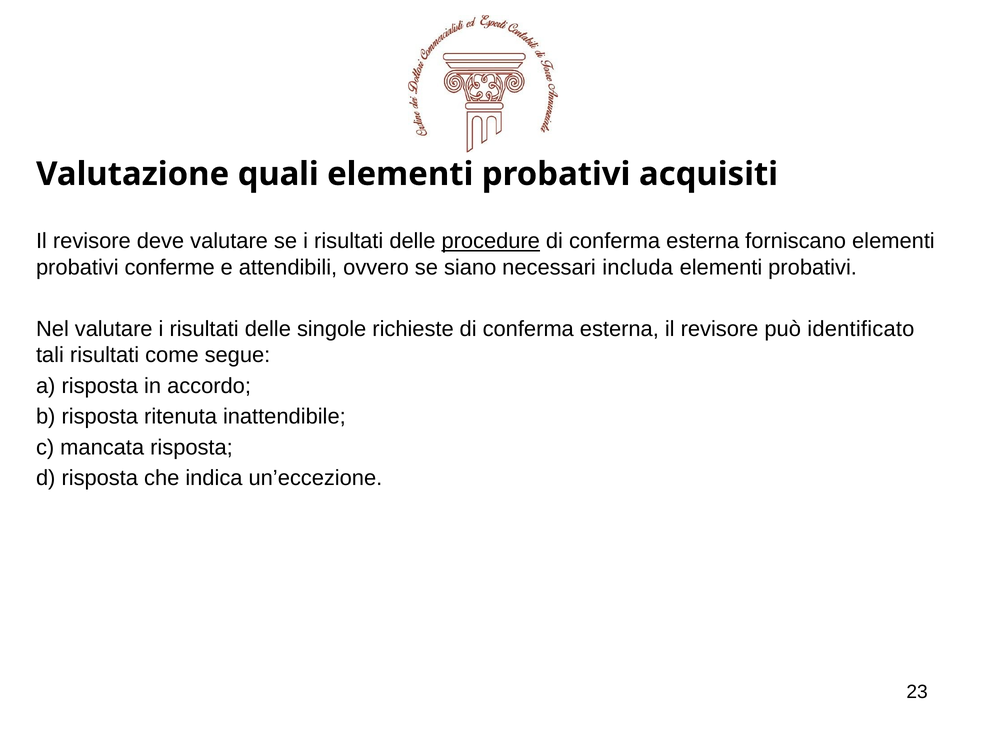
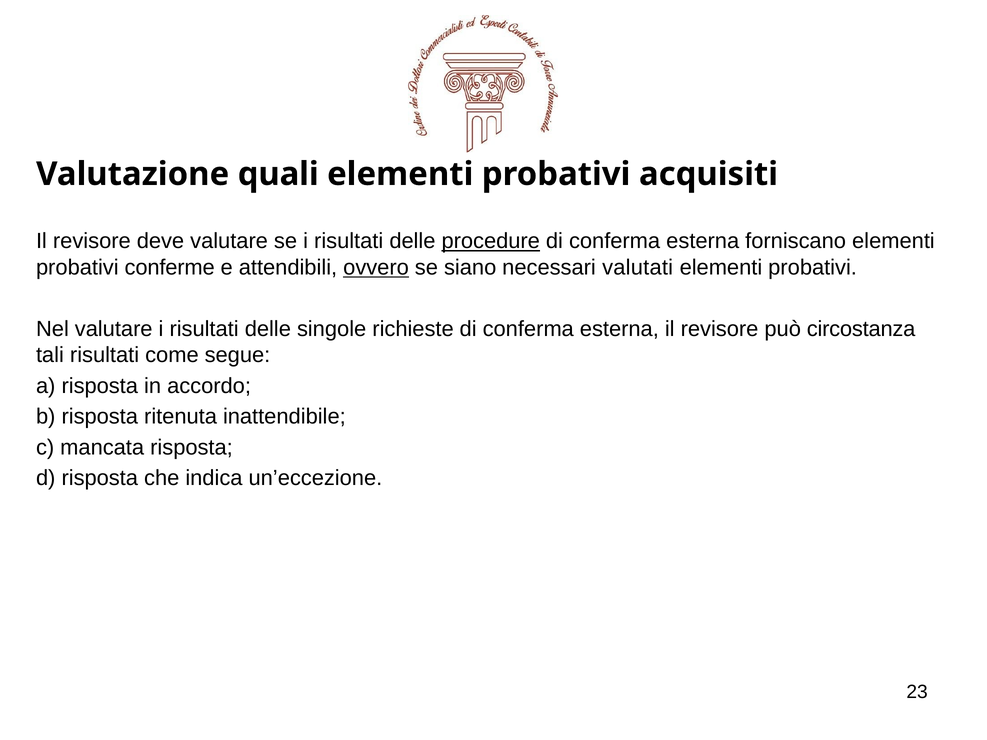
ovvero underline: none -> present (376, 268)
includa: includa -> valutati (638, 268)
identificato: identificato -> circostanza (861, 329)
